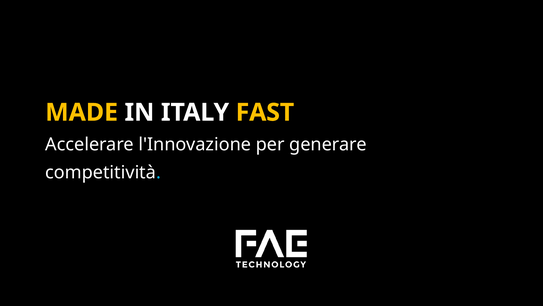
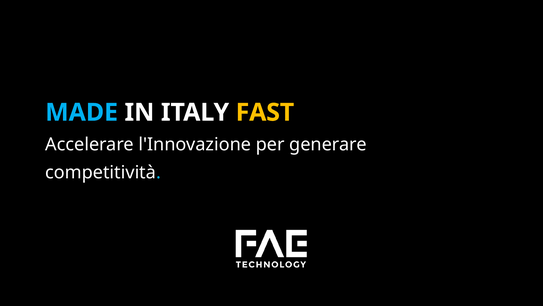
MADE colour: yellow -> light blue (82, 112)
